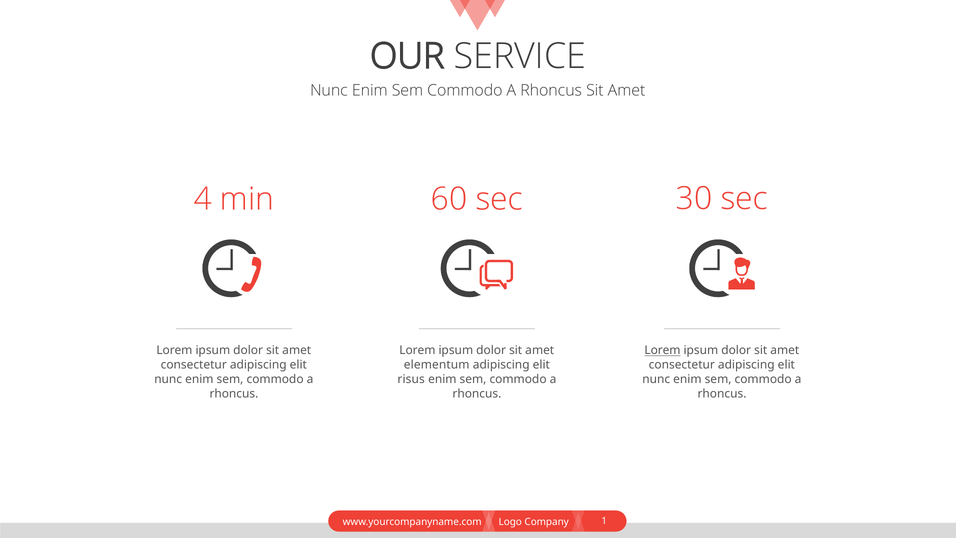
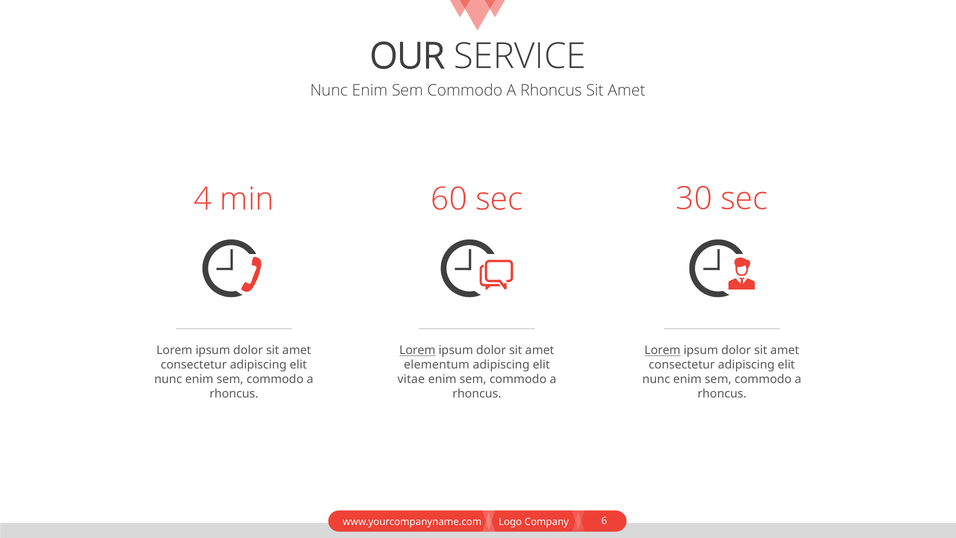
Lorem underline: none -> present (417, 350)
risus: risus -> vitae (411, 379)
1: 1 -> 6 (604, 521)
